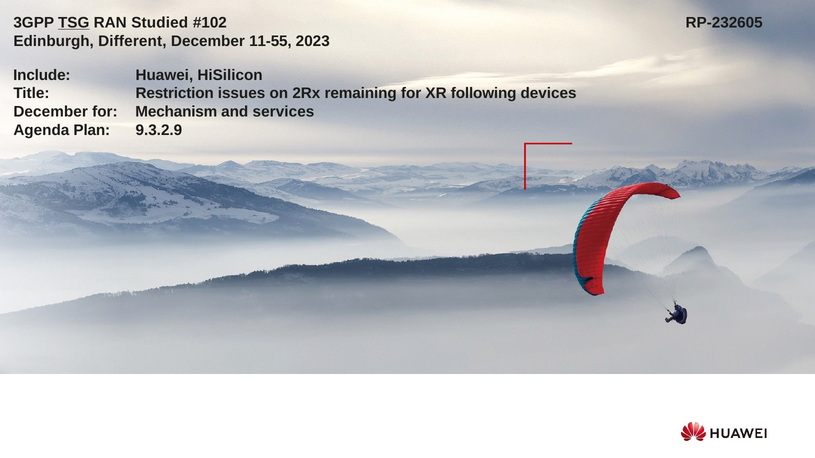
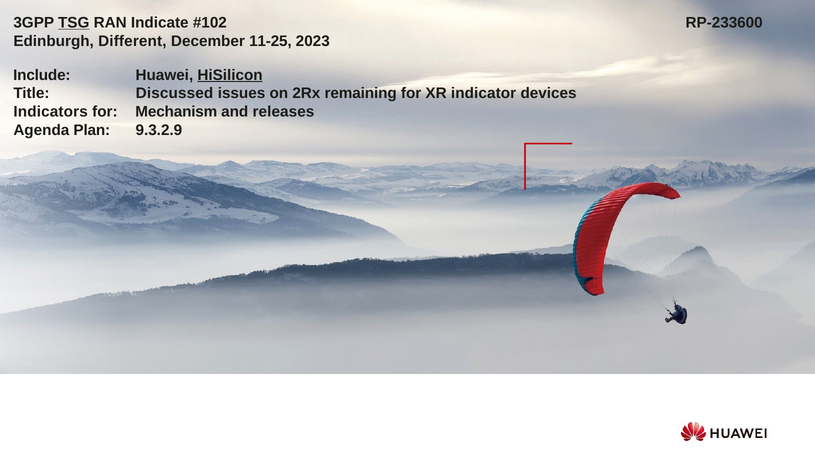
Studied: Studied -> Indicate (160, 23)
RP-232605: RP-232605 -> RP-233600 (724, 23)
11-55: 11-55 -> 11-25 (270, 41)
HiSilicon underline: none -> present (230, 75)
Restriction: Restriction -> Discussed (174, 94)
following: following -> indicator (484, 94)
December: December -> Indicators (51, 112)
services: services -> releases (283, 112)
